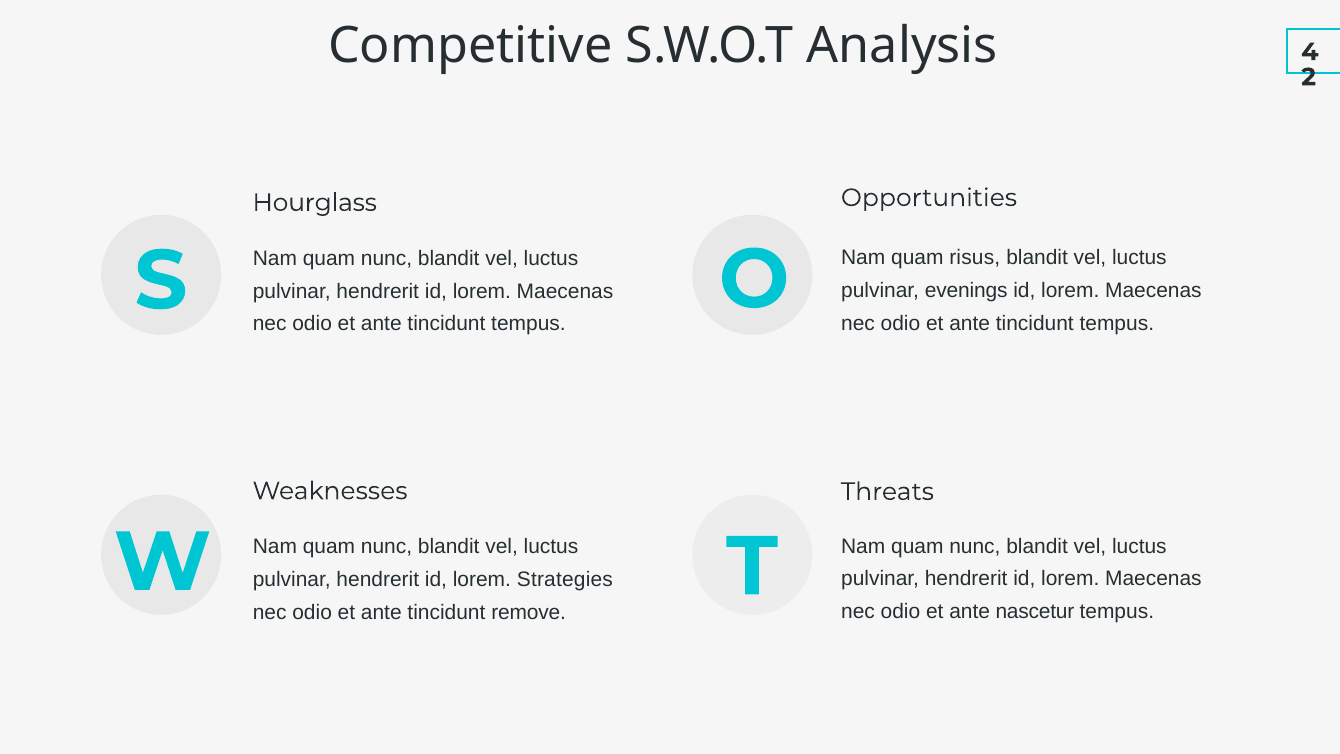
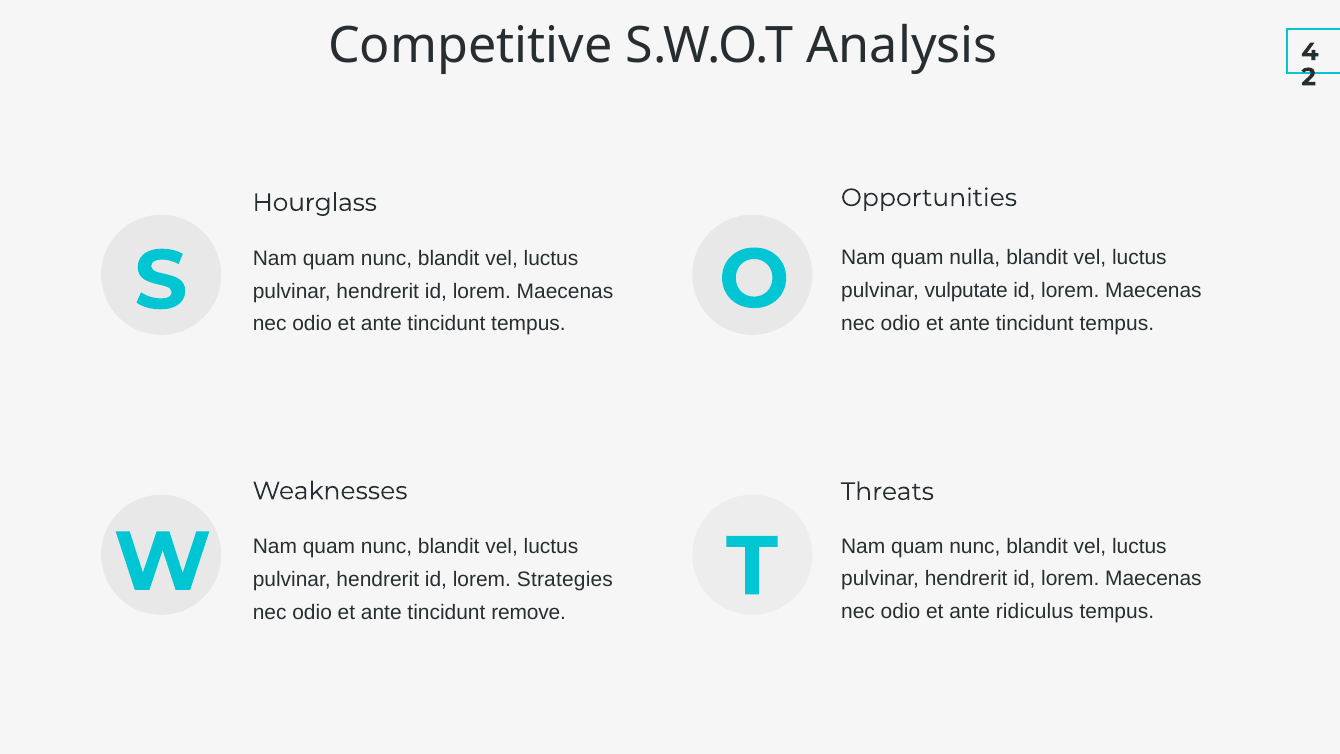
risus: risus -> nulla (975, 258)
evenings: evenings -> vulputate (966, 290)
nascetur: nascetur -> ridiculus (1035, 611)
